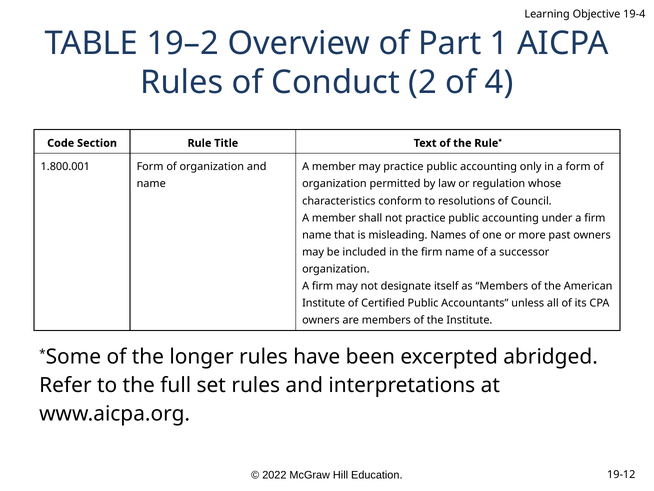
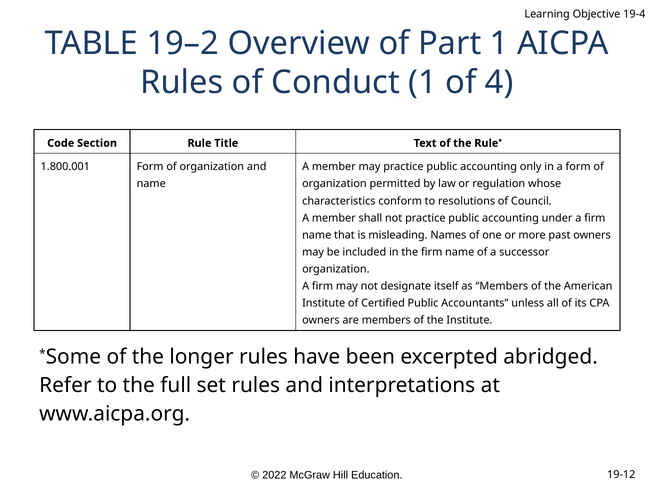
Conduct 2: 2 -> 1 (423, 82)
